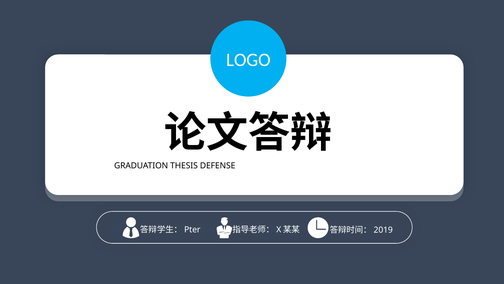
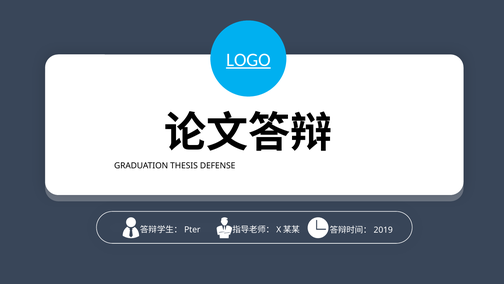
LOGO underline: none -> present (248, 60)
